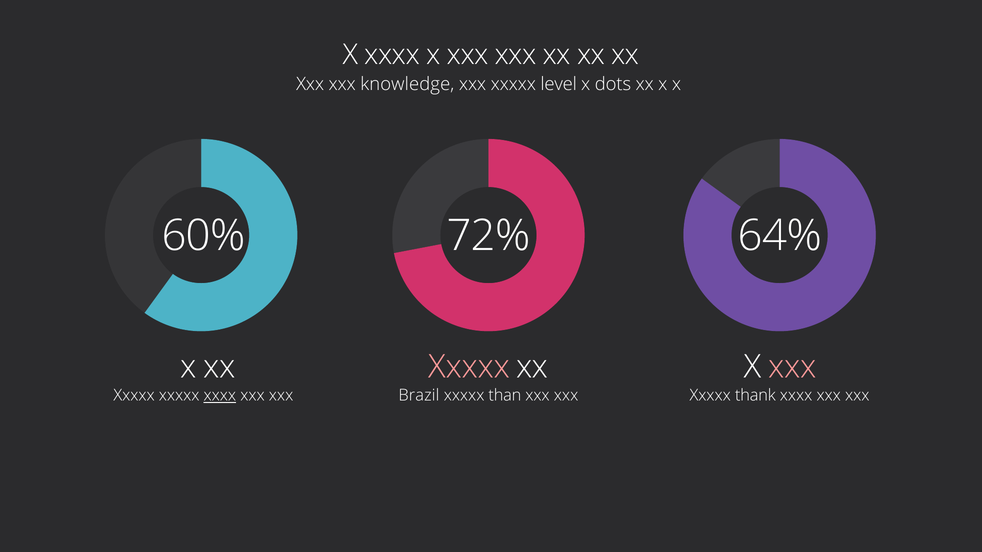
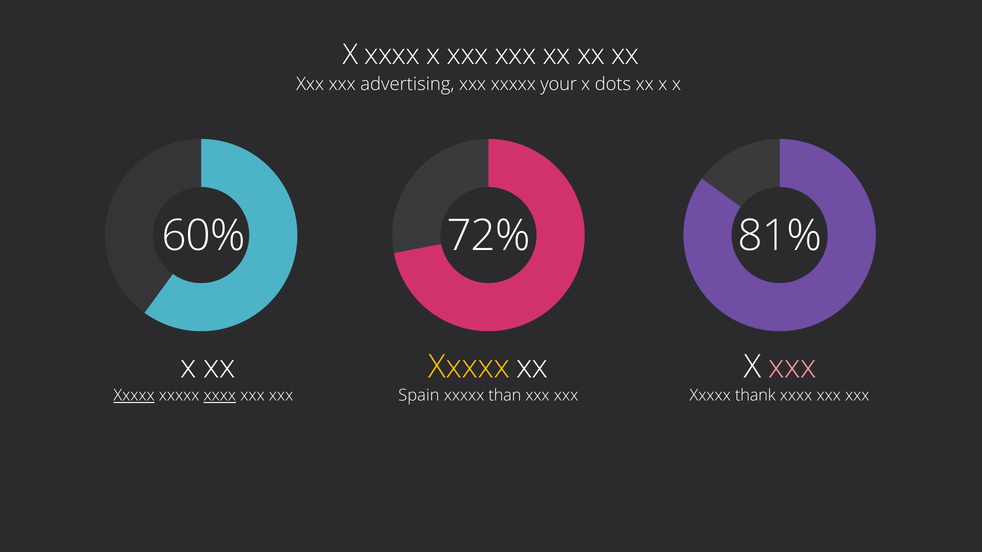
knowledge: knowledge -> advertising (407, 84)
level: level -> your (559, 84)
64%: 64% -> 81% (780, 236)
Xxxxx colour: pink -> yellow (469, 367)
Xxxxx underline: none -> present (134, 395)
Brazil: Brazil -> Spain (419, 395)
